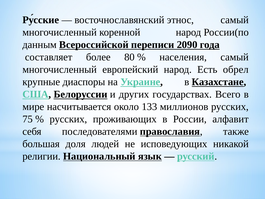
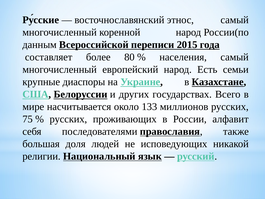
2090: 2090 -> 2015 (187, 45)
обрел: обрел -> семьи (236, 69)
